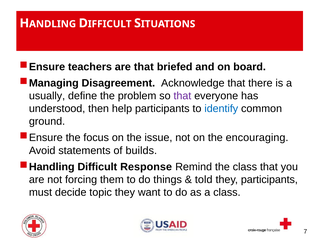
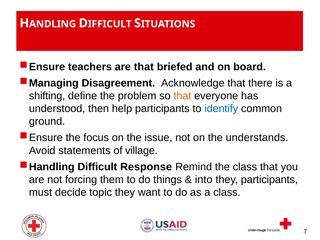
usually: usually -> shifting (47, 96)
that colour: purple -> orange (182, 96)
encouraging: encouraging -> understands (257, 138)
builds: builds -> village (141, 151)
told: told -> into (204, 180)
